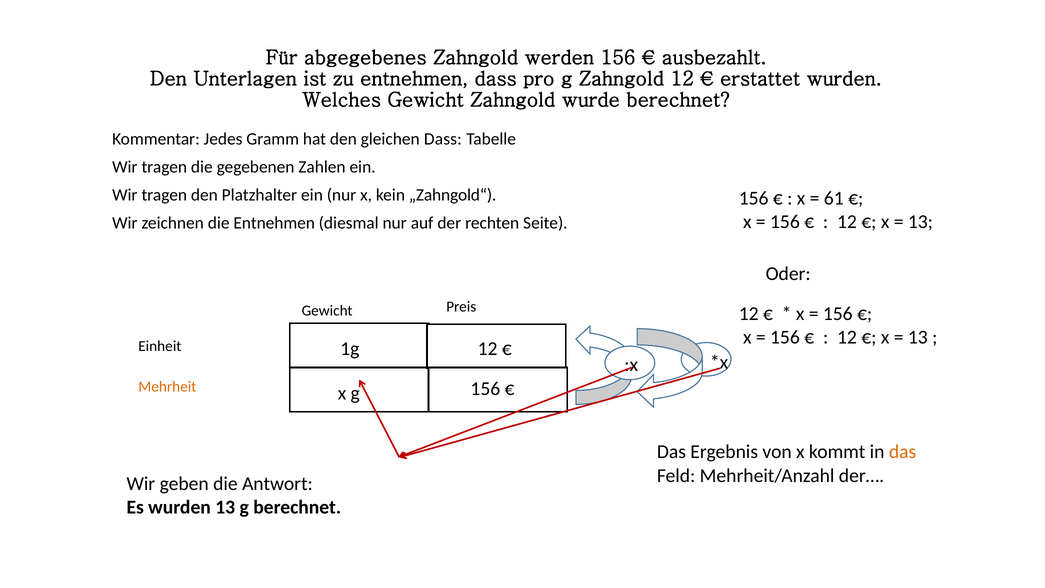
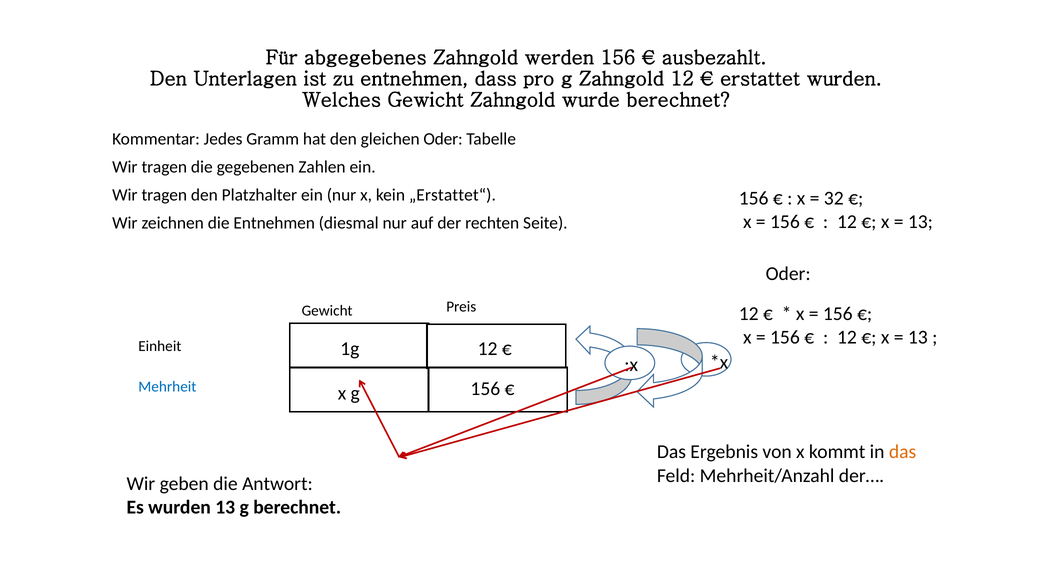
gleichen Dass: Dass -> Oder (443, 139)
„Zahngold“: „Zahngold“ -> „Erstattet“ (452, 195)
61: 61 -> 32 (834, 198)
Mehrheit colour: orange -> blue (167, 387)
